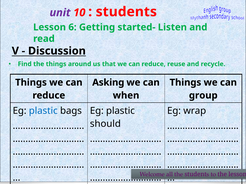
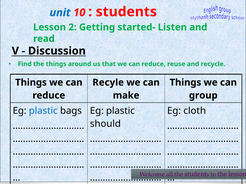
unit colour: purple -> blue (60, 13)
6: 6 -> 2 (73, 27)
Asking: Asking -> Recyle (108, 83)
when: when -> make (126, 96)
wrap: wrap -> cloth (195, 111)
